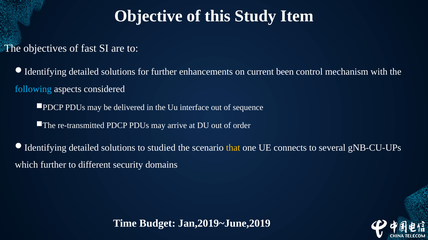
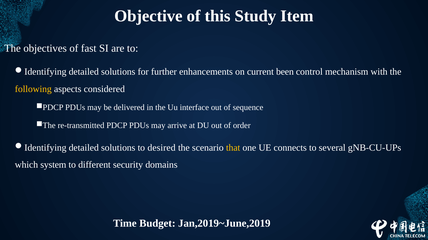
following colour: light blue -> yellow (33, 89)
studied: studied -> desired (162, 148)
which further: further -> system (53, 165)
